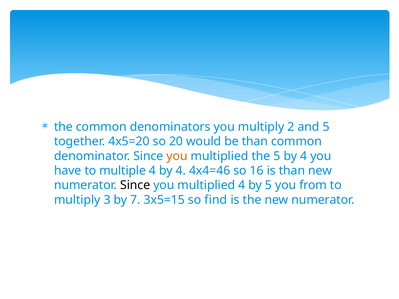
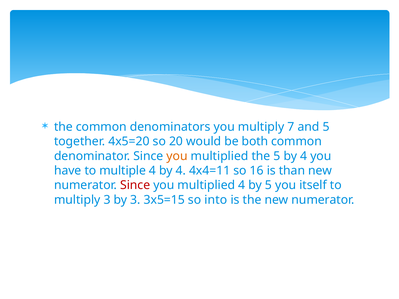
2: 2 -> 7 (291, 127)
be than: than -> both (255, 142)
4x4=46: 4x4=46 -> 4x4=11 (210, 171)
Since colour: black -> red (135, 185)
from: from -> itself (313, 185)
by 7: 7 -> 3 (135, 200)
find: find -> into (216, 200)
